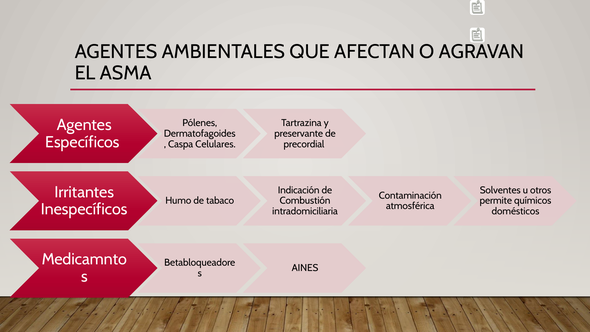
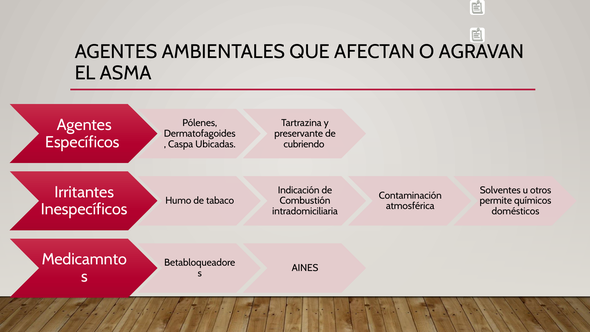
Celulares: Celulares -> Ubicadas (215, 144)
precordial: precordial -> cubriendo (304, 144)
